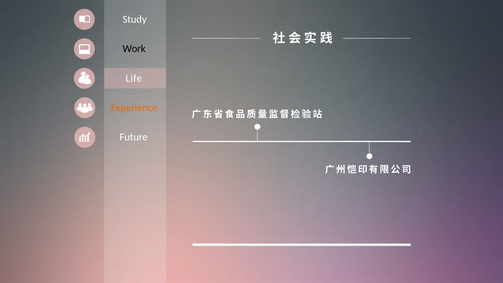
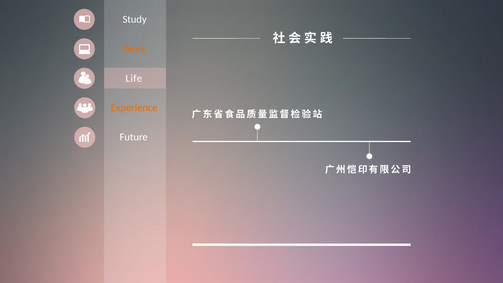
Work colour: black -> orange (134, 49)
